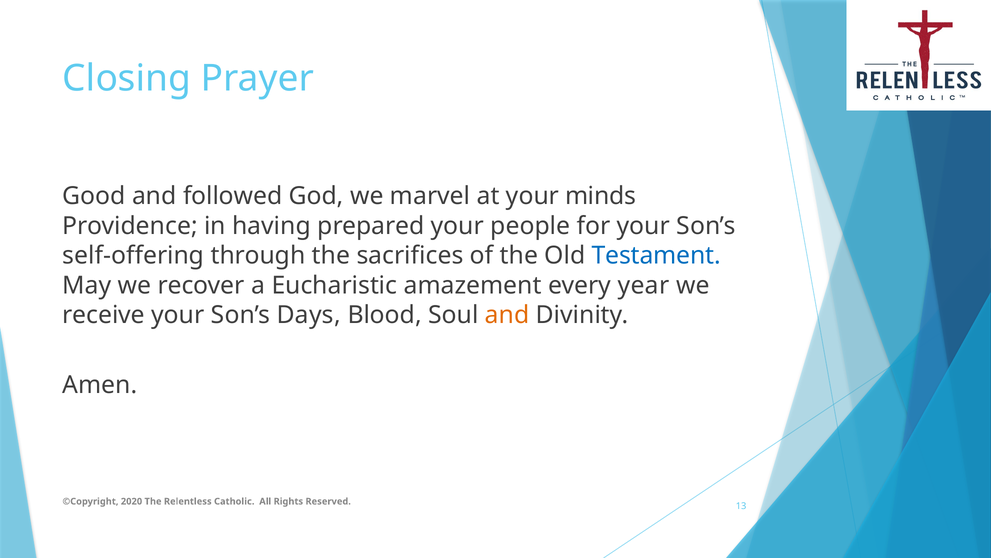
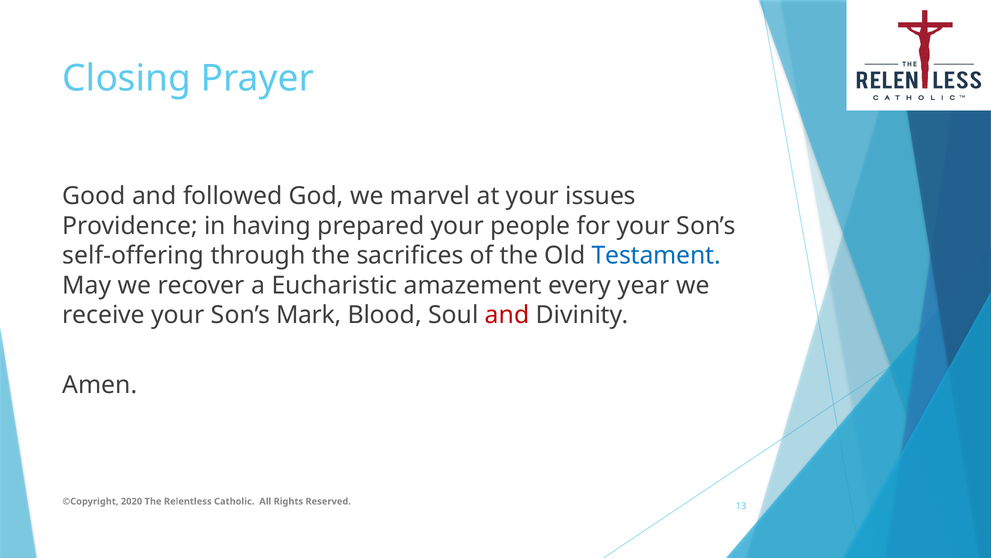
minds: minds -> issues (601, 196)
Days: Days -> Mark (309, 315)
and colour: orange -> red (507, 315)
